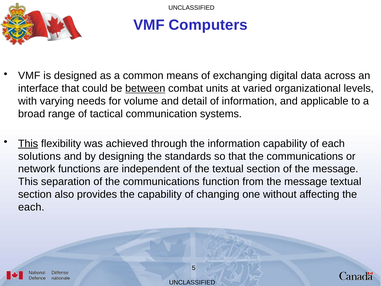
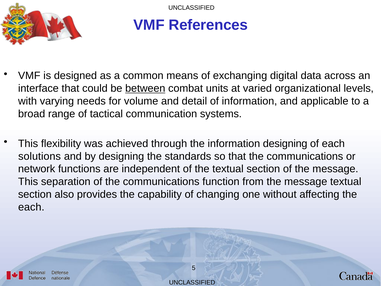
Computers: Computers -> References (208, 25)
This underline: present -> none (28, 143)
information capability: capability -> designing (285, 143)
